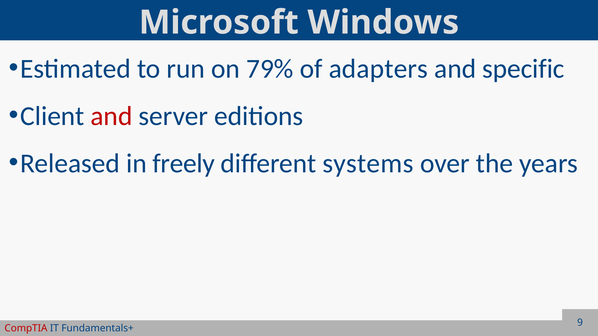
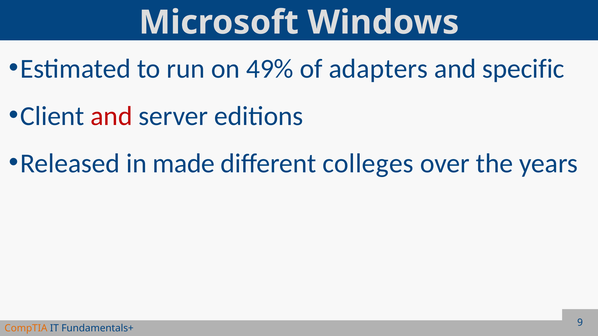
79%: 79% -> 49% (270, 69)
freely: freely -> made (184, 163)
systems: systems -> colleges (368, 163)
CompTIA colour: red -> orange (26, 328)
